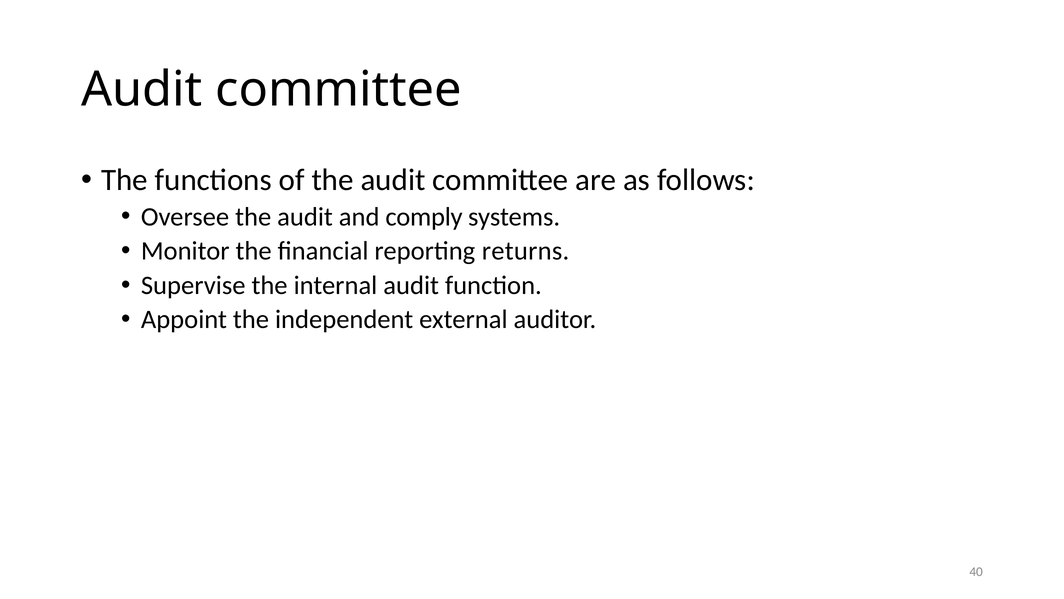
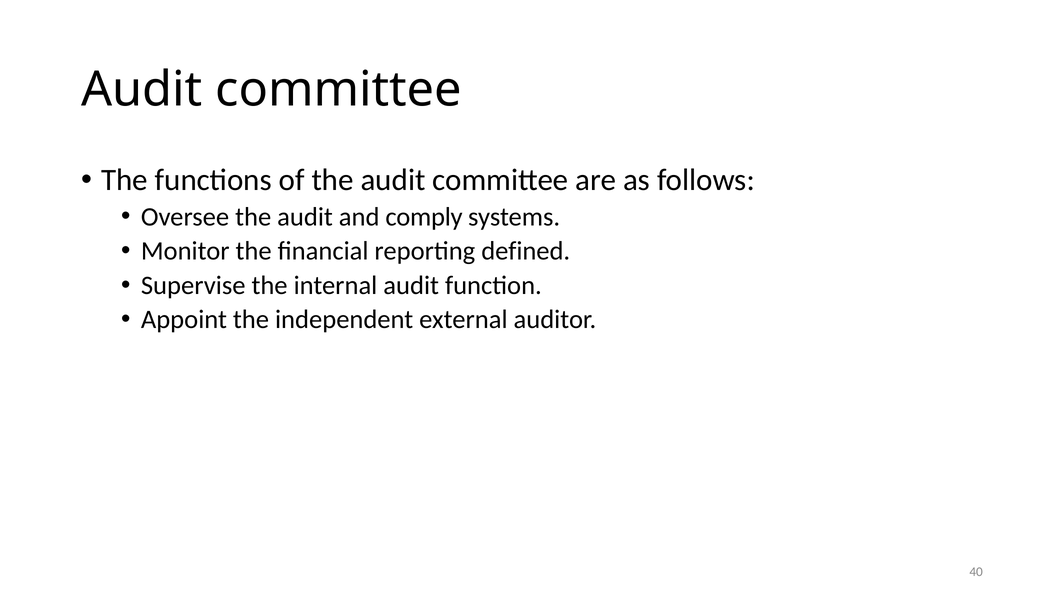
returns: returns -> defined (526, 251)
